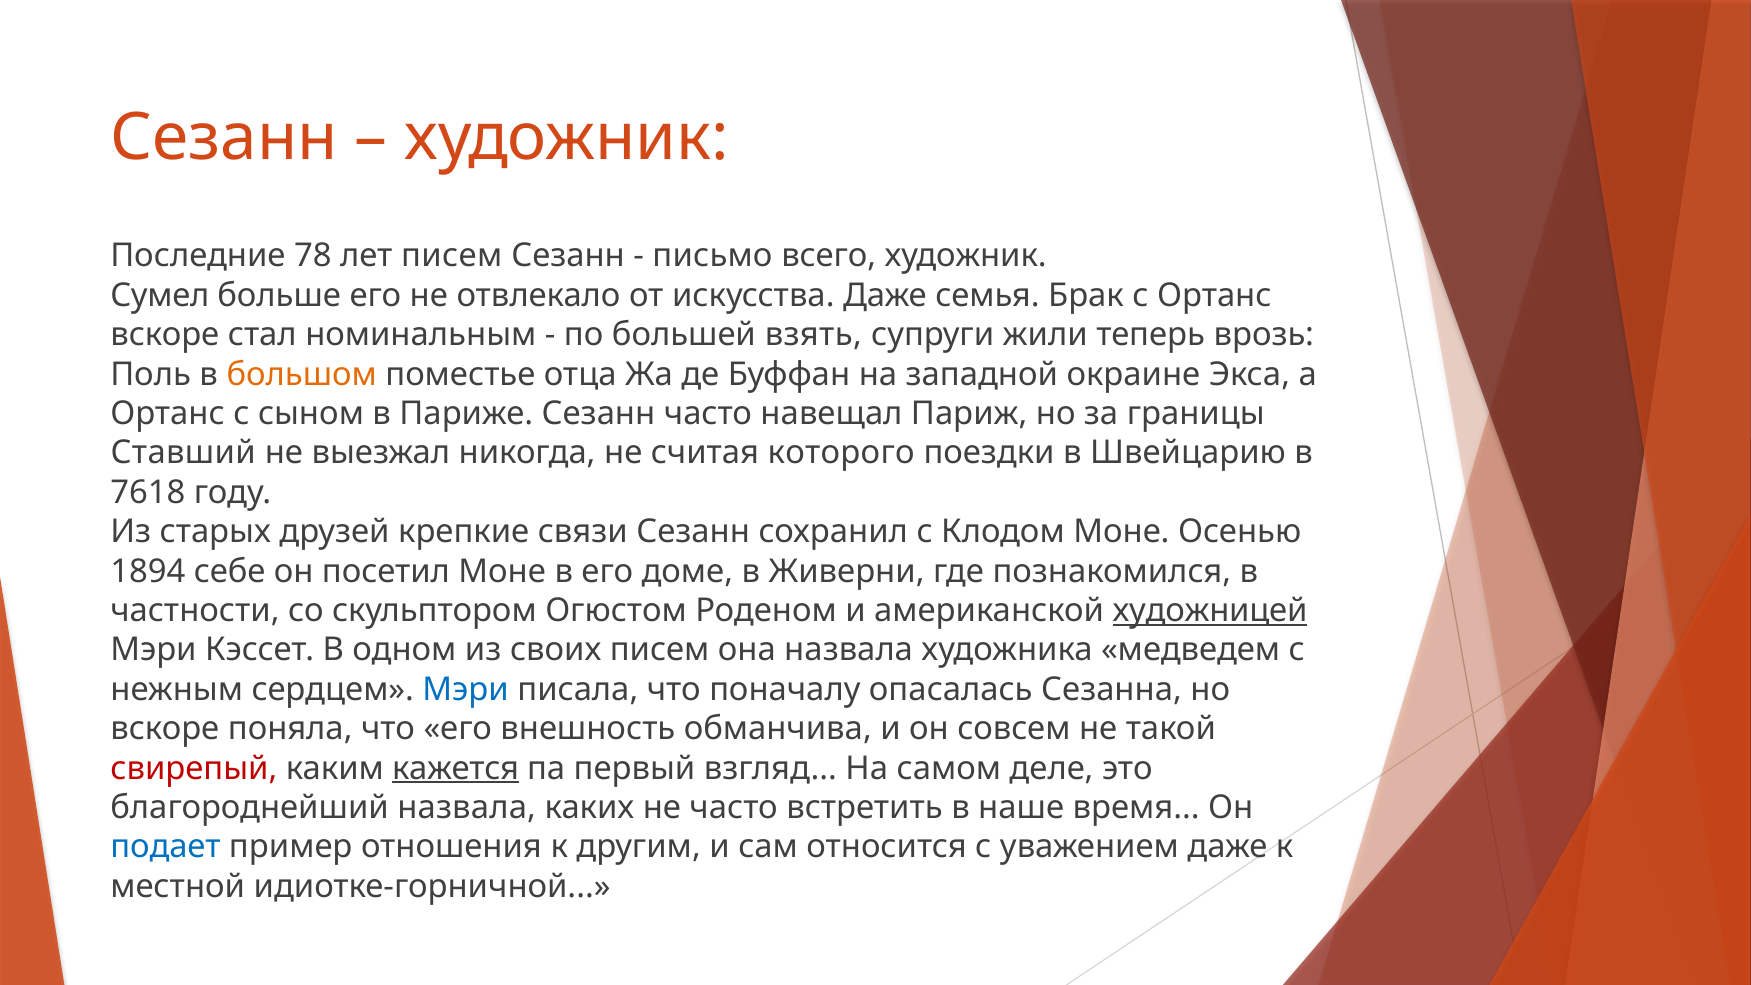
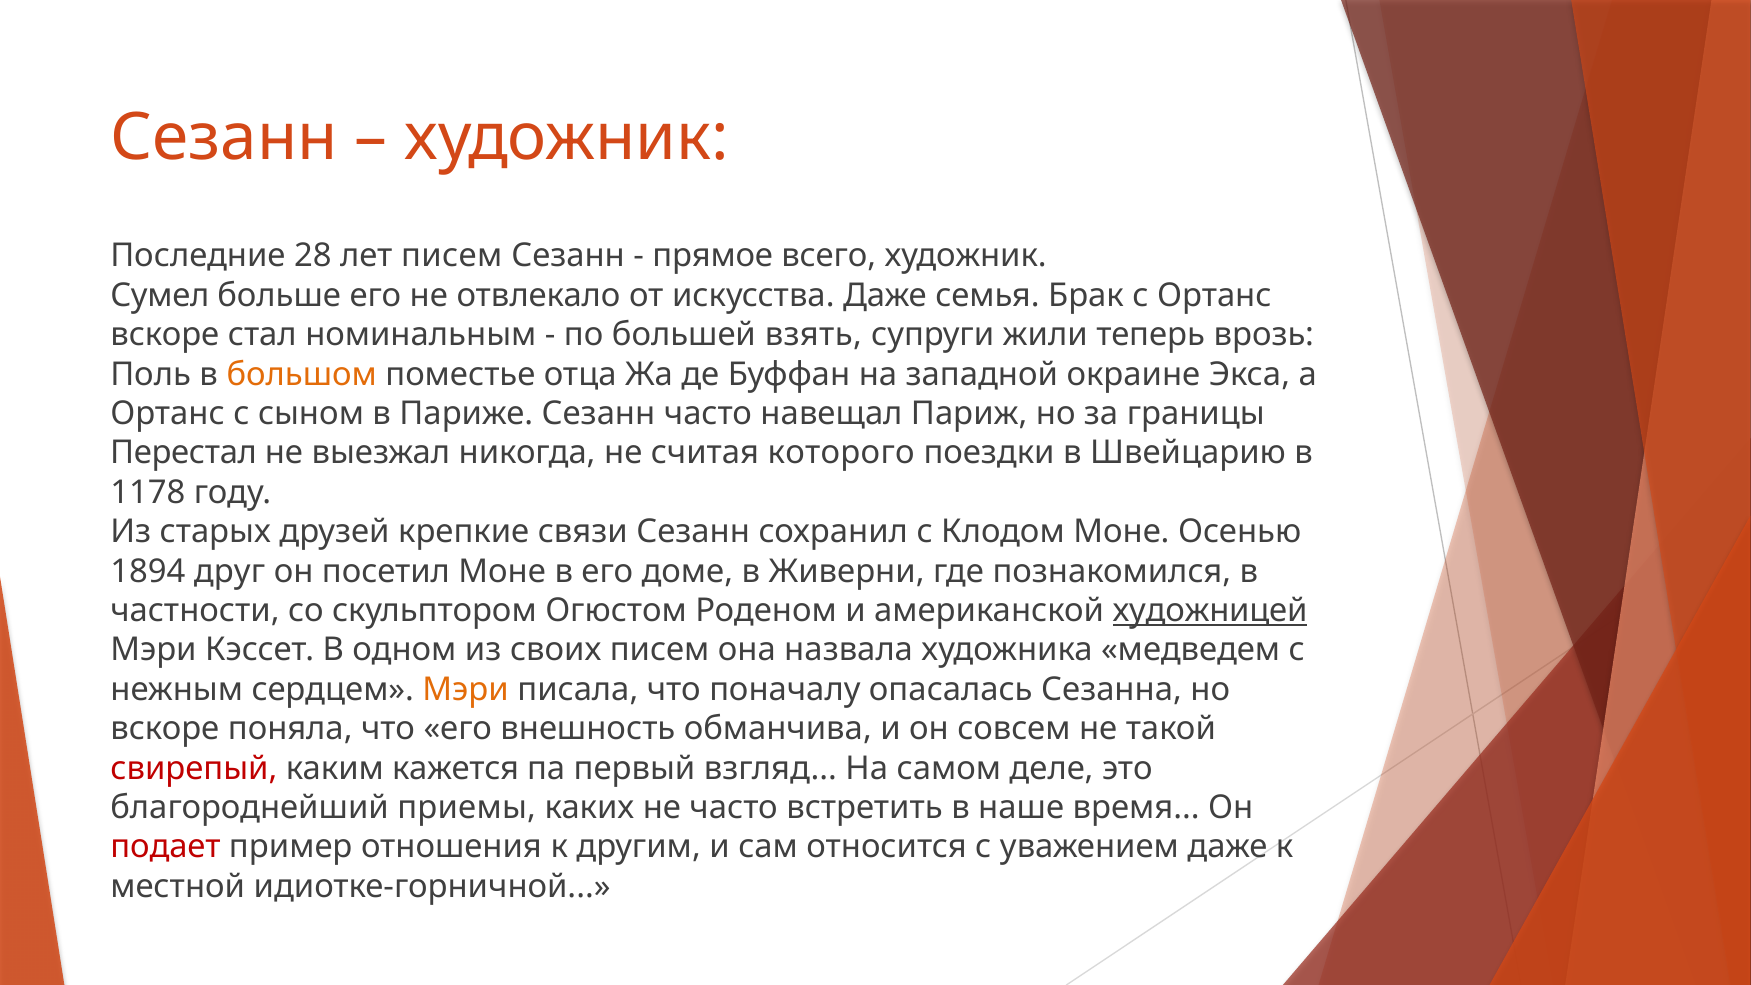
78: 78 -> 28 (313, 256)
письмо: письмо -> прямое (713, 256)
Ставший: Ставший -> Перестал (184, 453)
7618: 7618 -> 1178 (148, 492)
себе: себе -> друг (230, 571)
Мэри colour: blue -> orange (466, 689)
кажется underline: present -> none (456, 768)
благороднейший назвала: назвала -> приемы (467, 808)
подает colour: blue -> red (166, 847)
